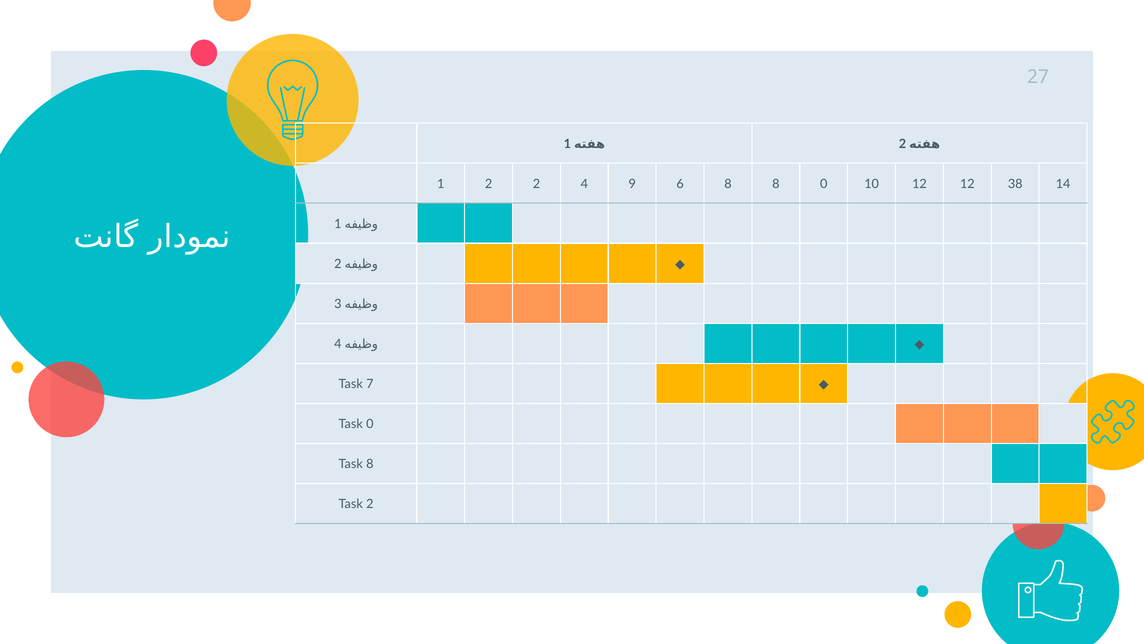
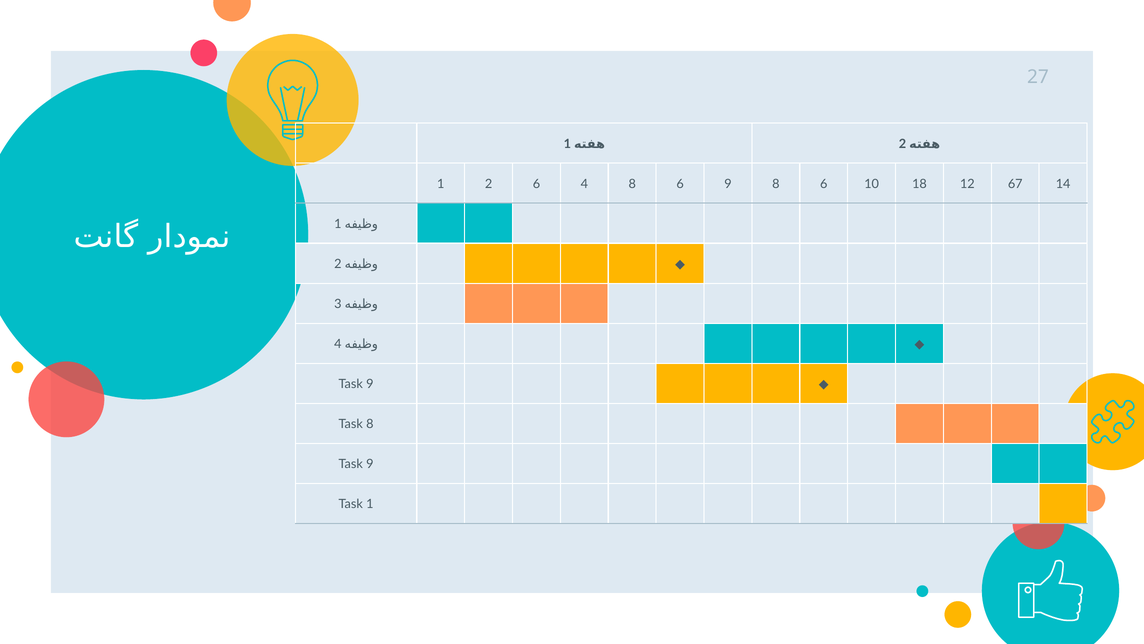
2 2: 2 -> 6 (536, 184)
4 9: 9 -> 8 (632, 184)
6 8: 8 -> 9 (728, 184)
0: 0 -> 6 (824, 184)
10 12: 12 -> 18 (919, 184)
38: 38 -> 67 (1015, 184)
7: 7 -> 9 (370, 384)
Task 0: 0 -> 8 (370, 424)
8: 8 -> 9 (370, 464)
Task 2: 2 -> 1 (370, 504)
